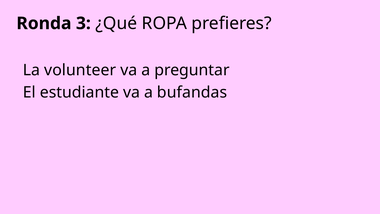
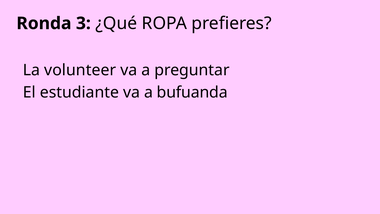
bufandas: bufandas -> bufuanda (192, 92)
